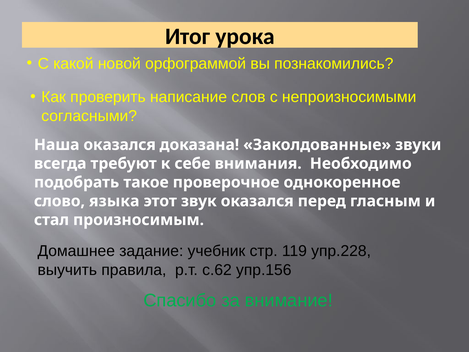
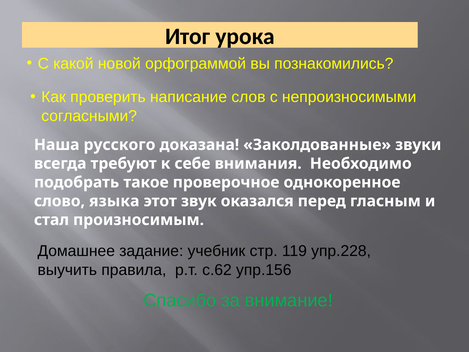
Наша оказался: оказался -> русского (119, 145)
